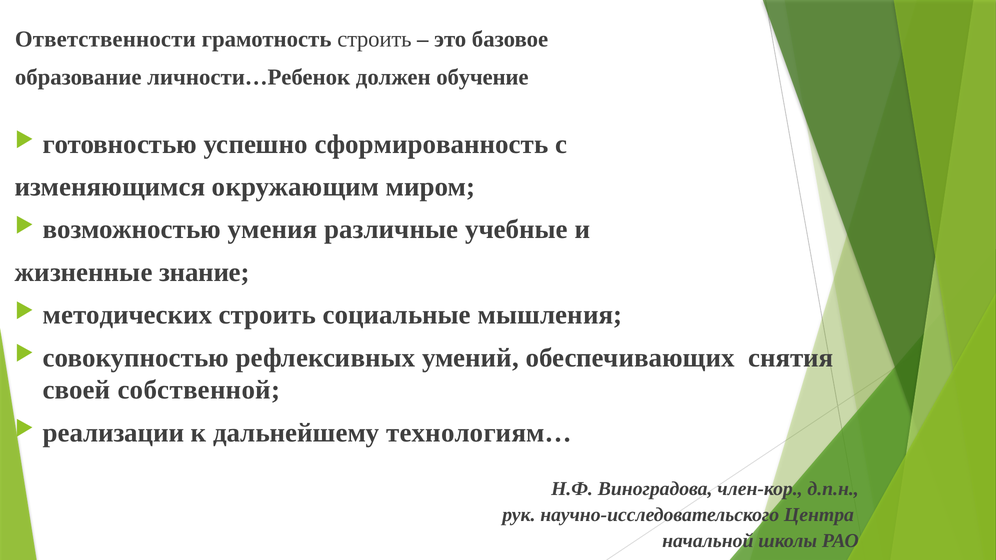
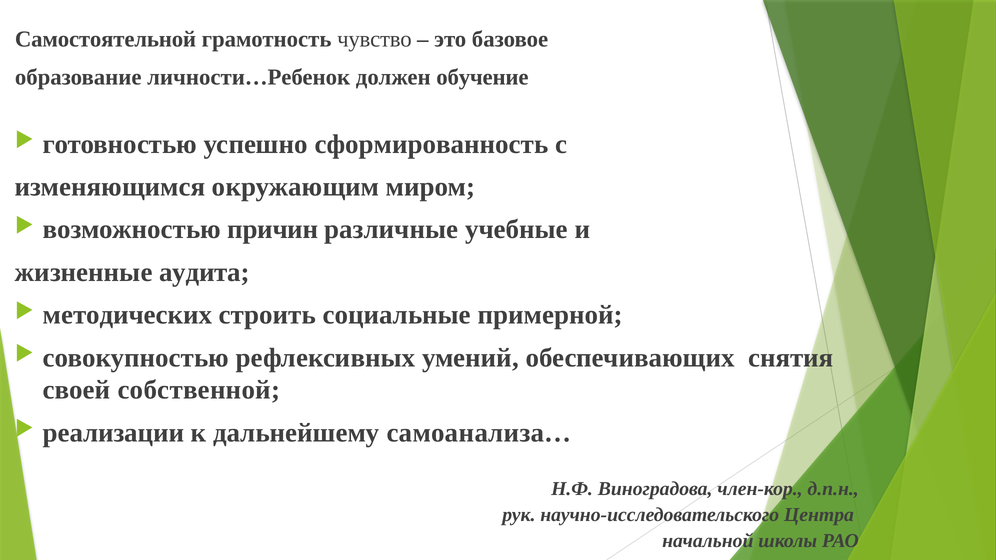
Ответственности: Ответственности -> Самостоятельной (106, 39)
грамотность строить: строить -> чувство (374, 39)
умения: умения -> причин (273, 230)
знание: знание -> аудита (204, 272)
мышления: мышления -> примерной (550, 315)
технологиям…: технологиям… -> самоанализа… (479, 433)
